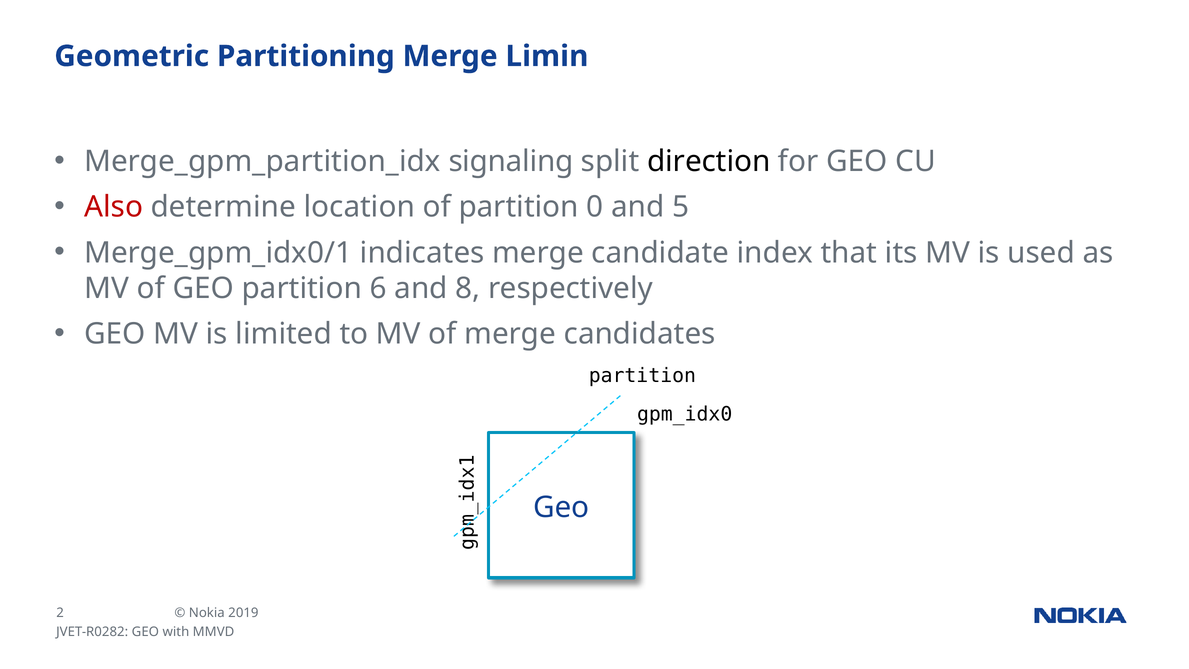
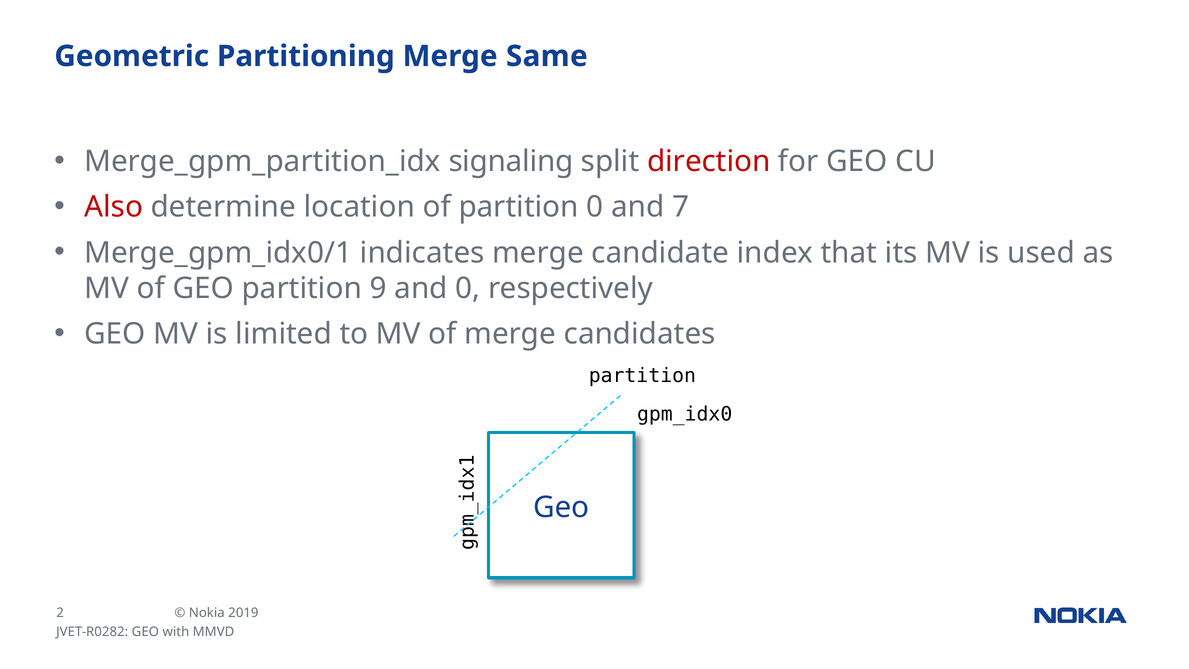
Limin: Limin -> Same (547, 56)
direction colour: black -> red (709, 162)
5: 5 -> 7 (681, 207)
6: 6 -> 9 (378, 288)
and 8: 8 -> 0 (468, 288)
